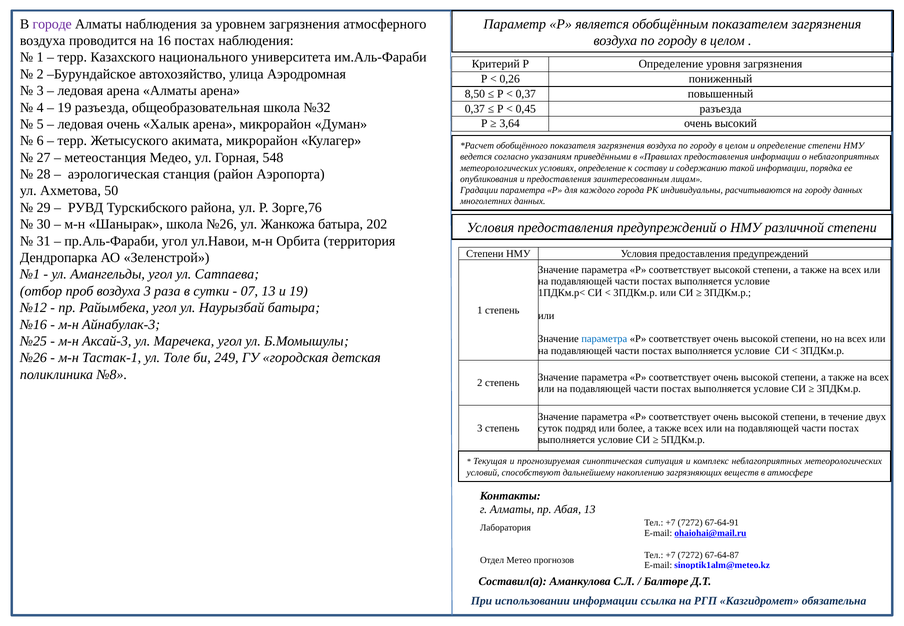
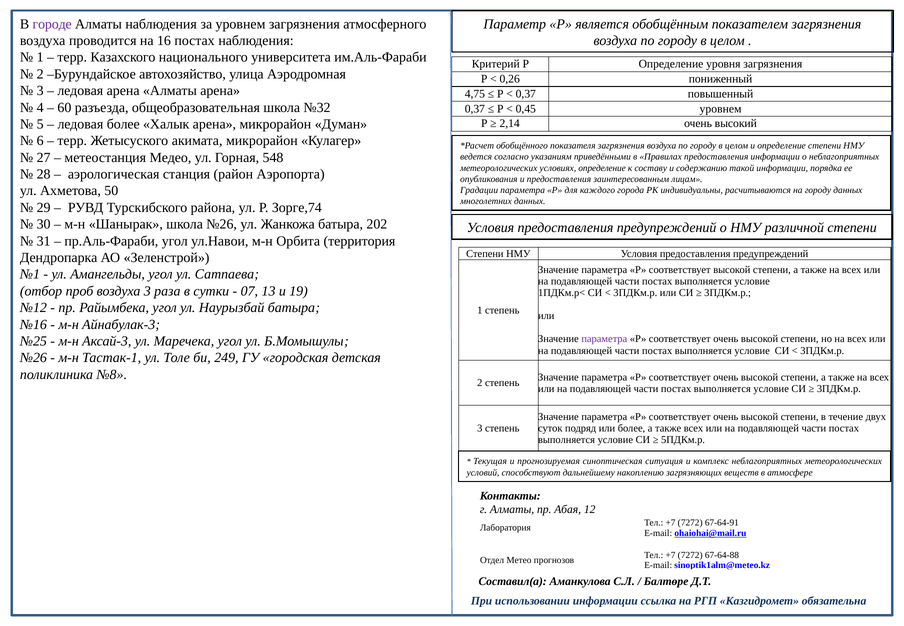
8,50: 8,50 -> 4,75 (475, 94)
19: 19 -> 60 (64, 107)
0,45 разъезда: разъезда -> уровнем (721, 109)
ледовая очень: очень -> более (123, 124)
3,64: 3,64 -> 2,14 (510, 124)
Зорге,76: Зорге,76 -> Зорге,74 (297, 208)
параметра colour: blue -> purple (604, 339)
Абая 13: 13 -> 12 (590, 509)
67-64-87: 67-64-87 -> 67-64-88 (722, 555)
